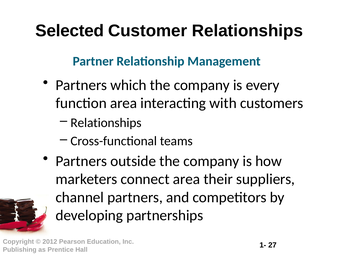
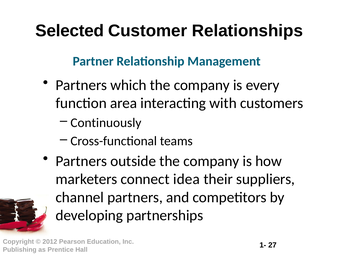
Relationships: Relationships -> Continuously (106, 123)
connect area: area -> idea (187, 179)
